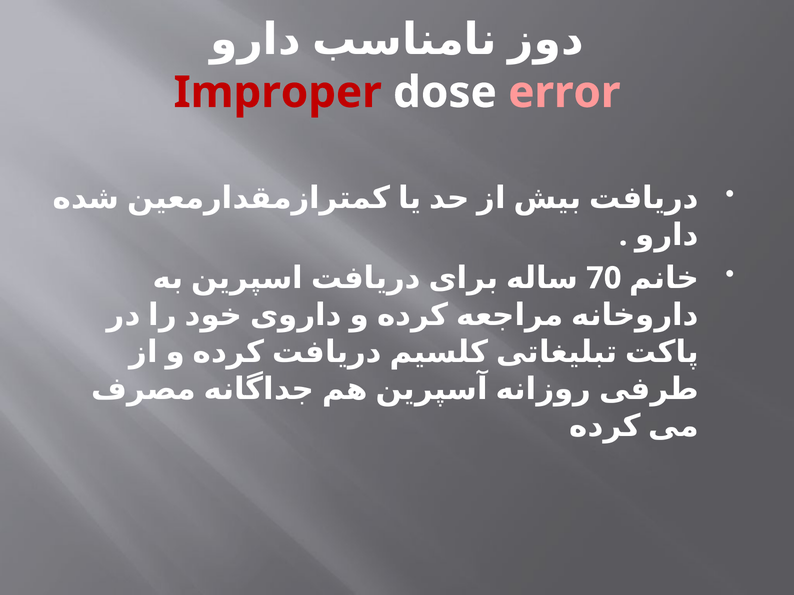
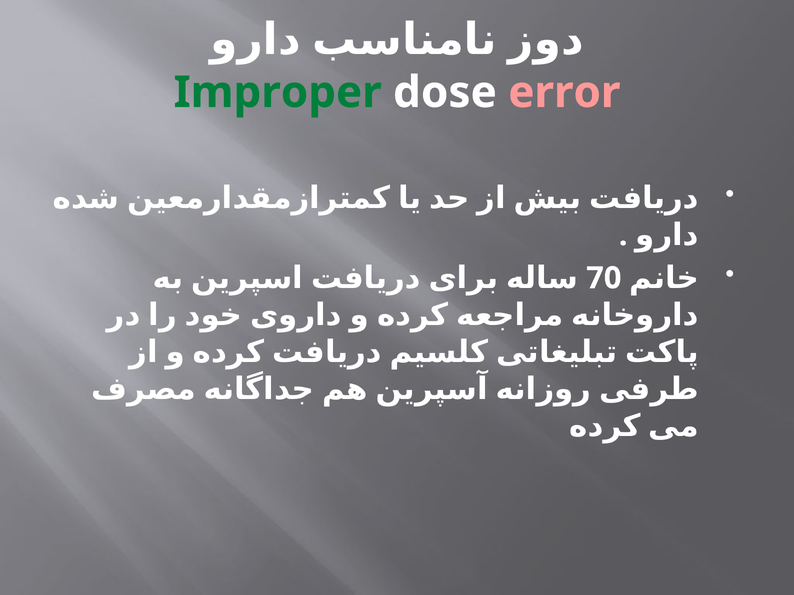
Improper colour: red -> green (278, 93)
